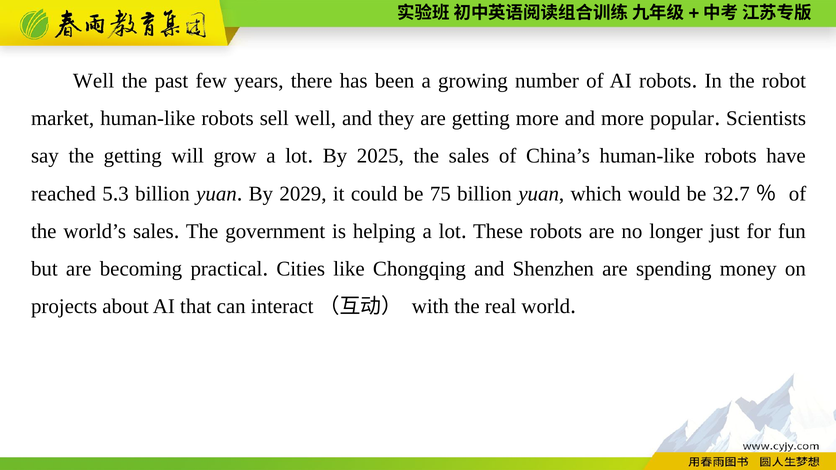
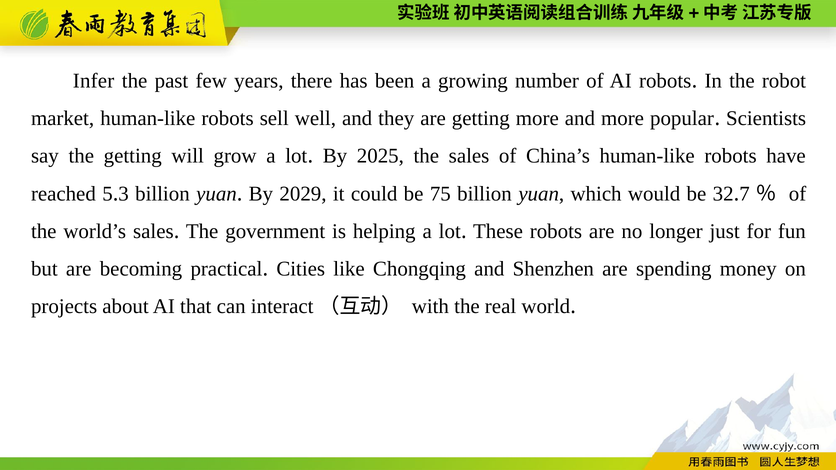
Well: Well -> Infer (94, 81)
